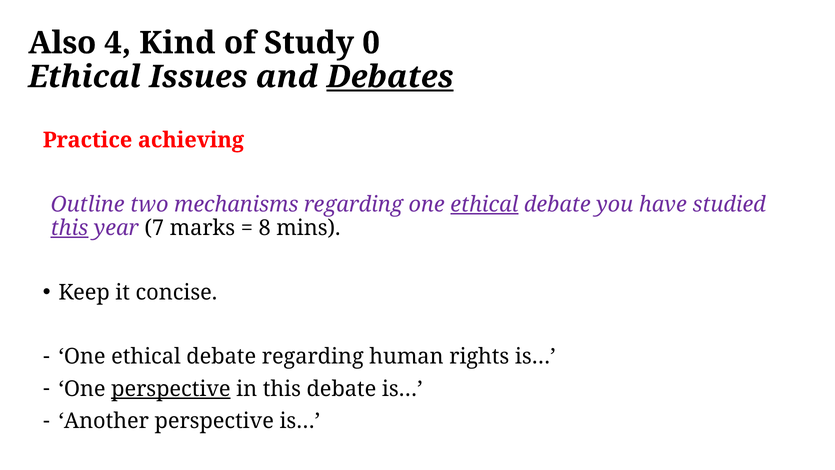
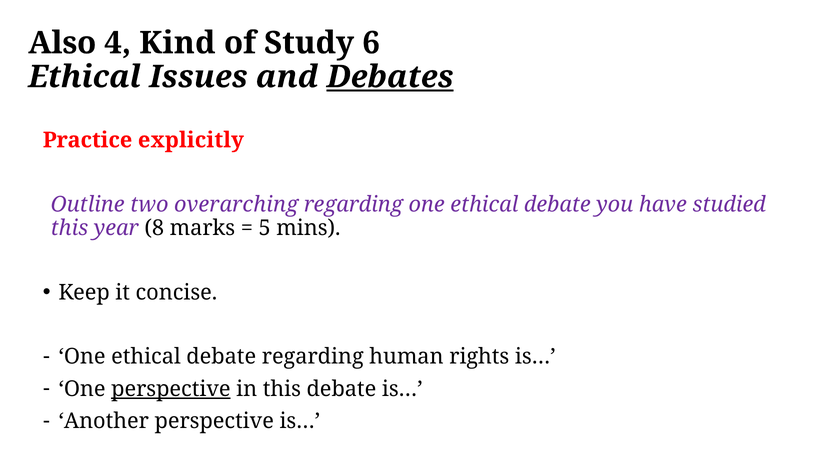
0: 0 -> 6 (371, 43)
achieving: achieving -> explicitly (191, 140)
mechanisms: mechanisms -> overarching (236, 204)
ethical underline: present -> none (484, 204)
this underline: present -> none (69, 228)
7: 7 -> 8 (154, 228)
8: 8 -> 5 (265, 228)
